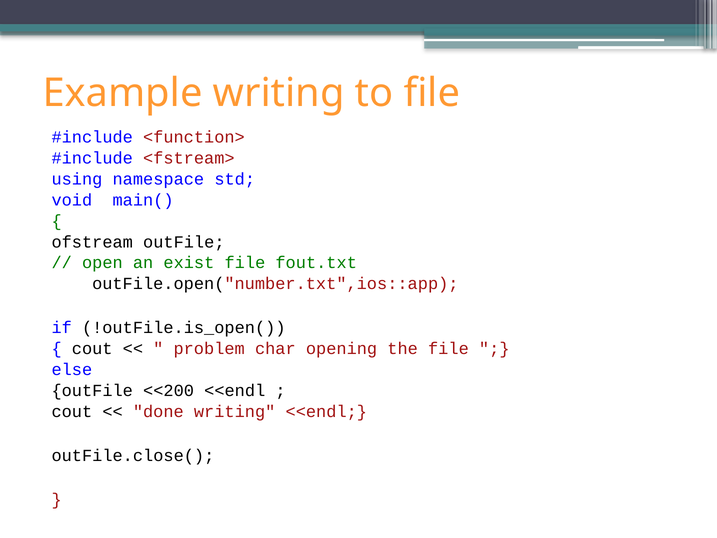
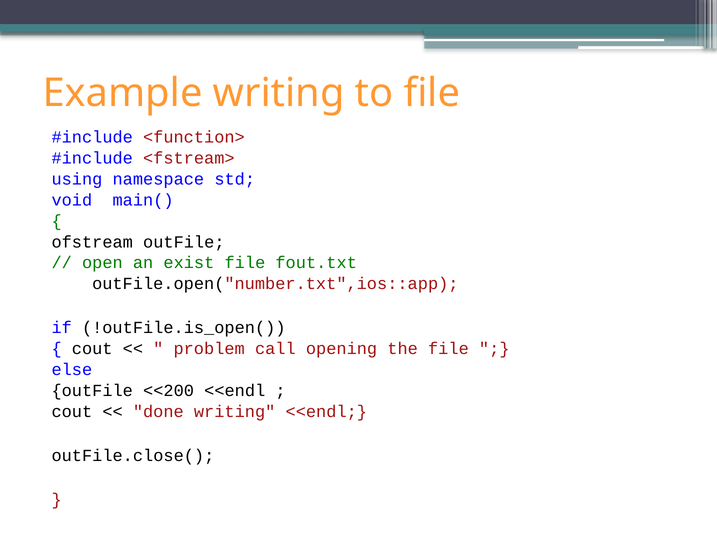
char: char -> call (275, 349)
